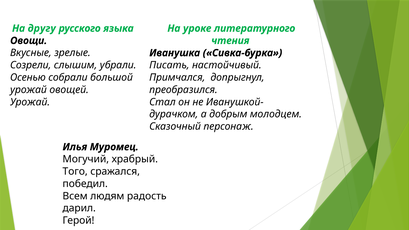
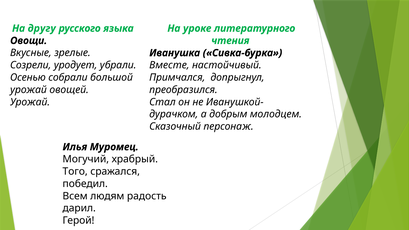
слышим: слышим -> уродует (76, 65)
Писать: Писать -> Вместе (169, 65)
